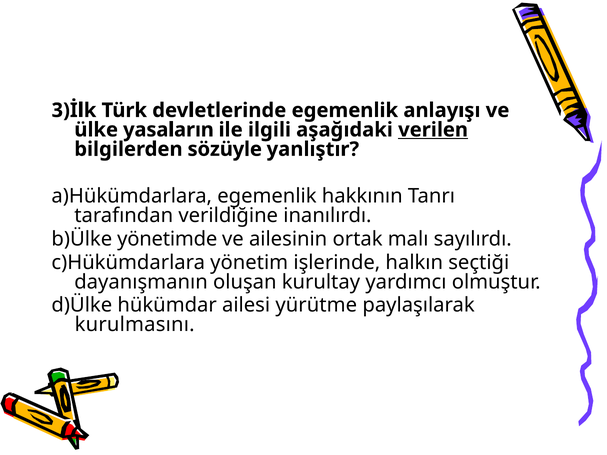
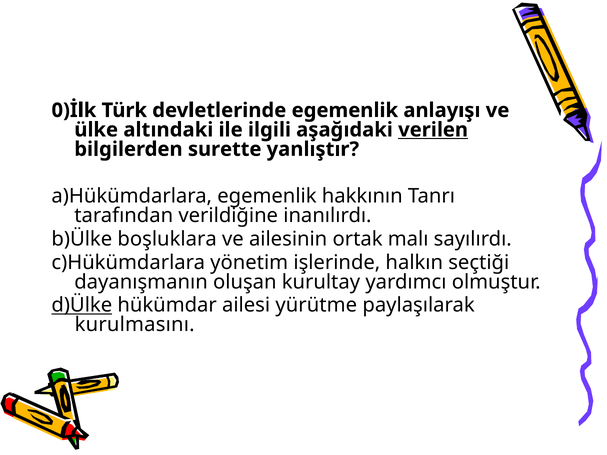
3)İlk: 3)İlk -> 0)İlk (74, 110)
yasaların: yasaların -> altındaki (168, 130)
sözüyle: sözüyle -> surette (225, 149)
yönetimde: yönetimde -> boşluklara (167, 239)
d)Ülke underline: none -> present (82, 305)
